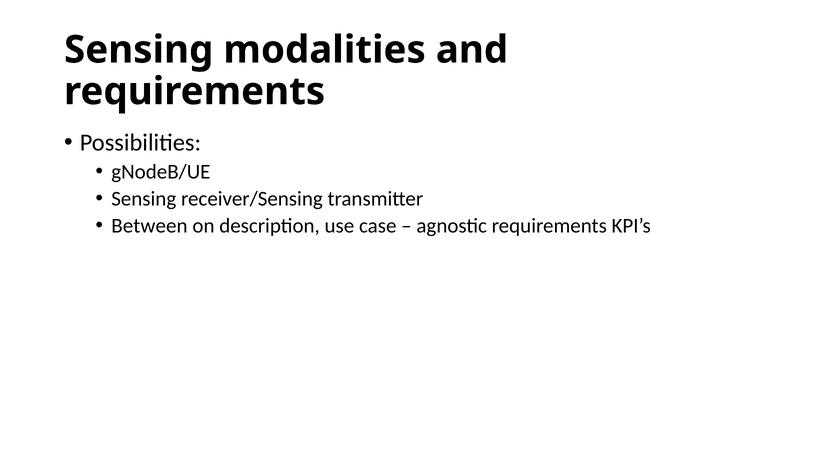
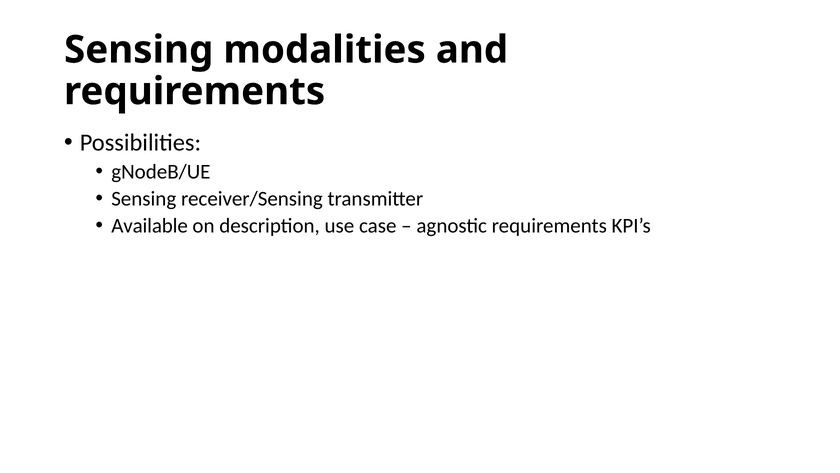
Between: Between -> Available (150, 225)
